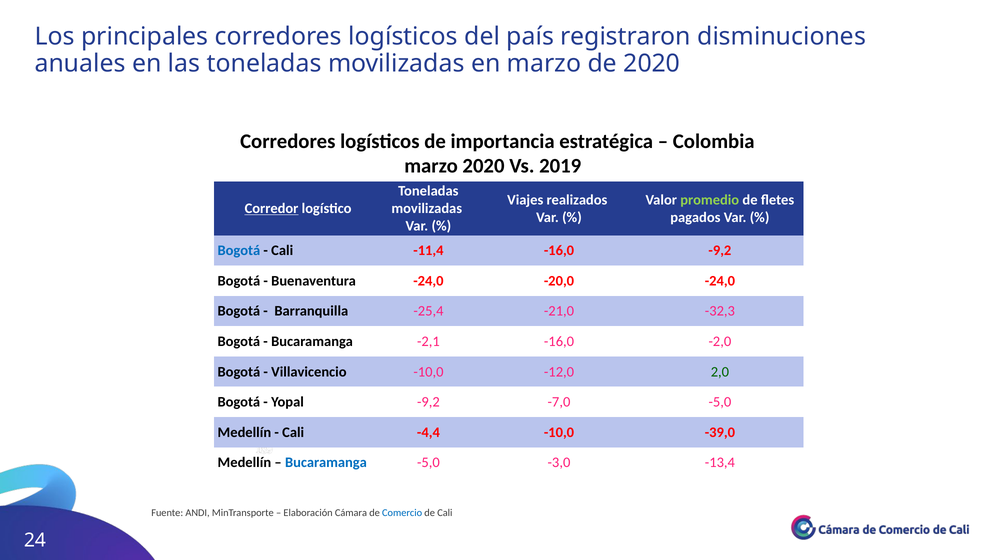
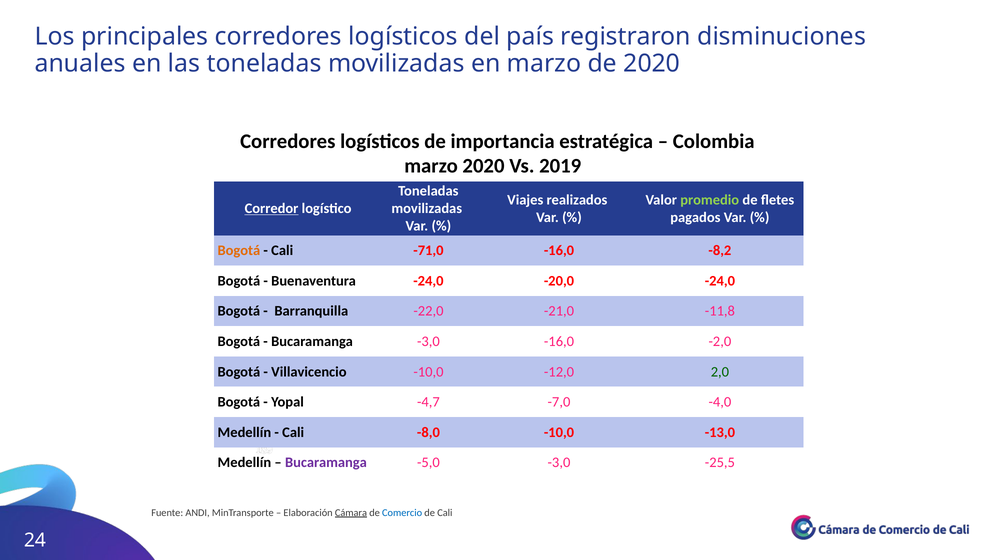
Bogotá colour: blue -> orange (239, 250)
-11,4: -11,4 -> -71,0 (428, 250)
-16,0 -9,2: -9,2 -> -8,2 (720, 250)
-25,4: -25,4 -> -22,0 (428, 311)
-32,3: -32,3 -> -11,8 (720, 311)
Bucaramanga -2,1: -2,1 -> -3,0 (428, 341)
Yopal -9,2: -9,2 -> -4,7 (428, 402)
-7,0 -5,0: -5,0 -> -4,0 (720, 402)
-4,4: -4,4 -> -8,0 (428, 432)
-39,0: -39,0 -> -13,0 (720, 432)
Bucaramanga colour: blue -> purple (326, 462)
-13,4: -13,4 -> -25,5 (720, 462)
Cámara underline: none -> present (351, 512)
